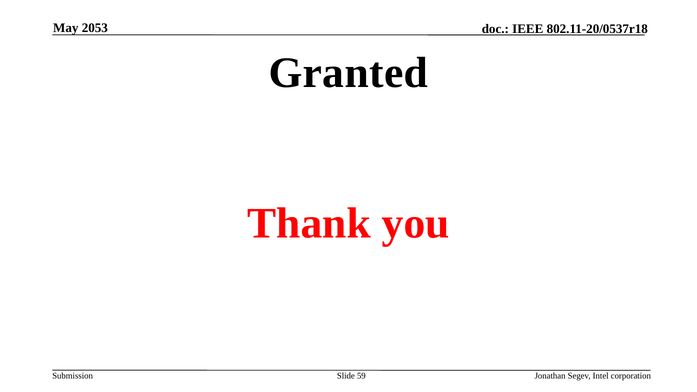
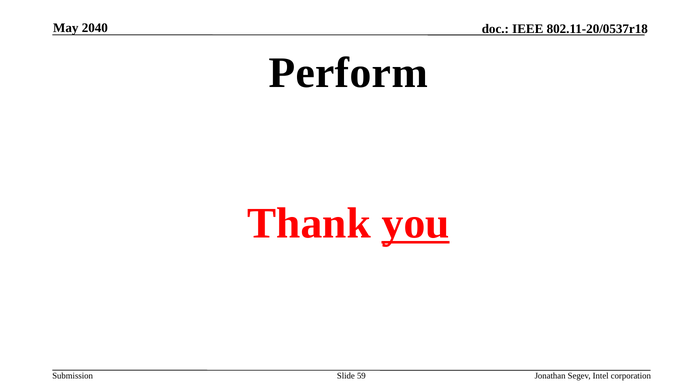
2053: 2053 -> 2040 (95, 28)
Granted: Granted -> Perform (348, 73)
you underline: none -> present (416, 223)
